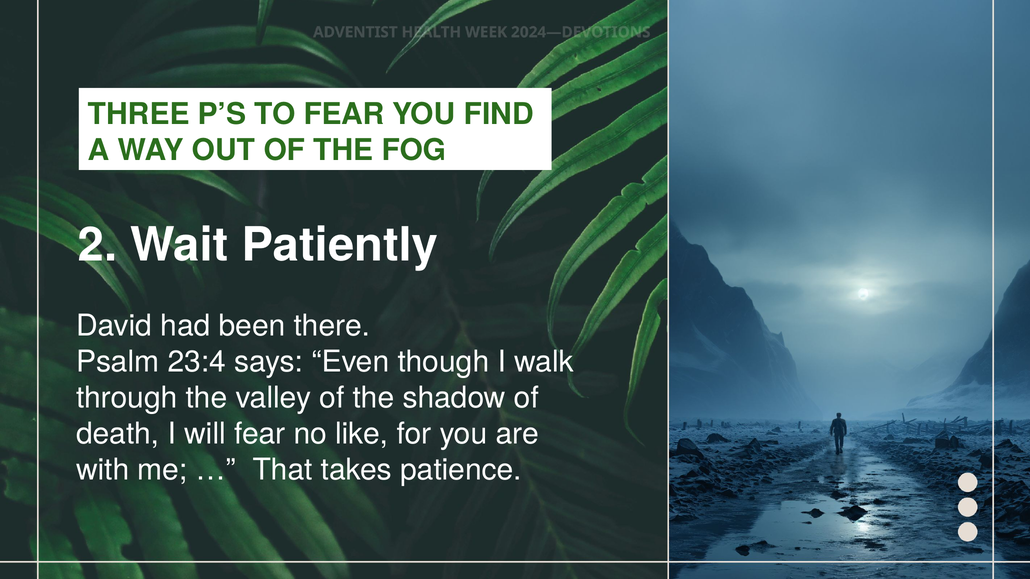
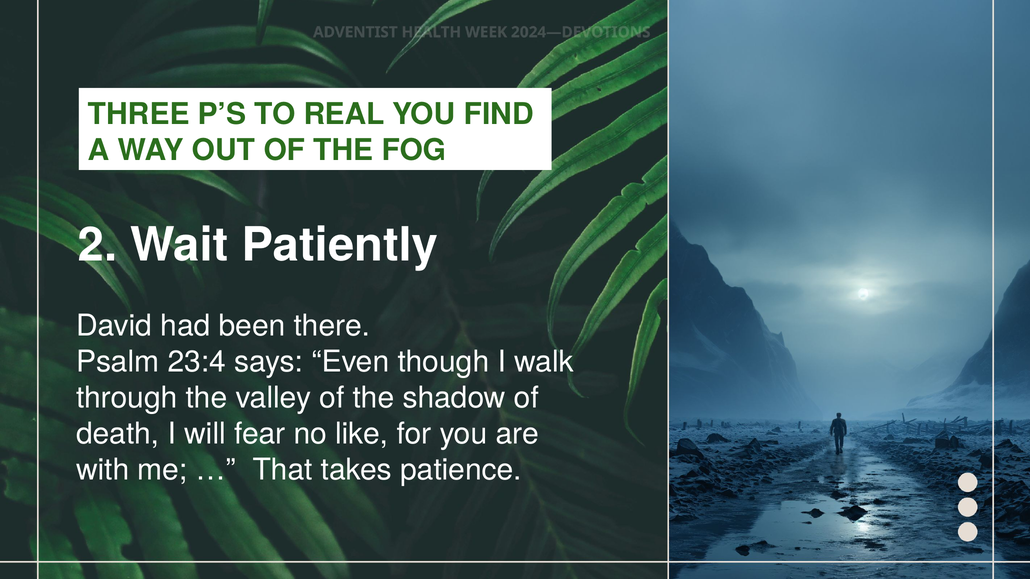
TO FEAR: FEAR -> REAL (344, 114)
